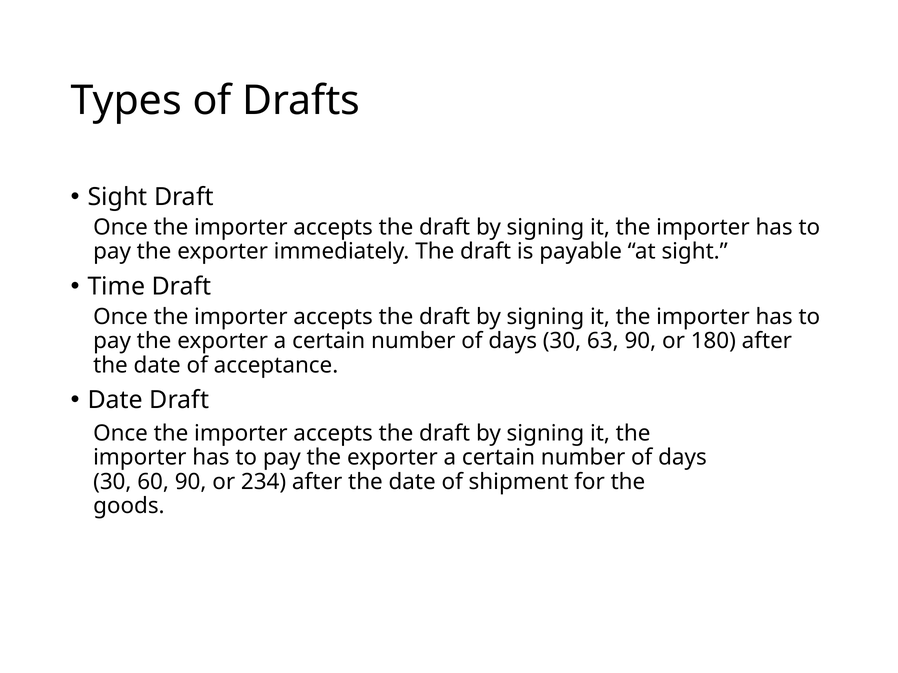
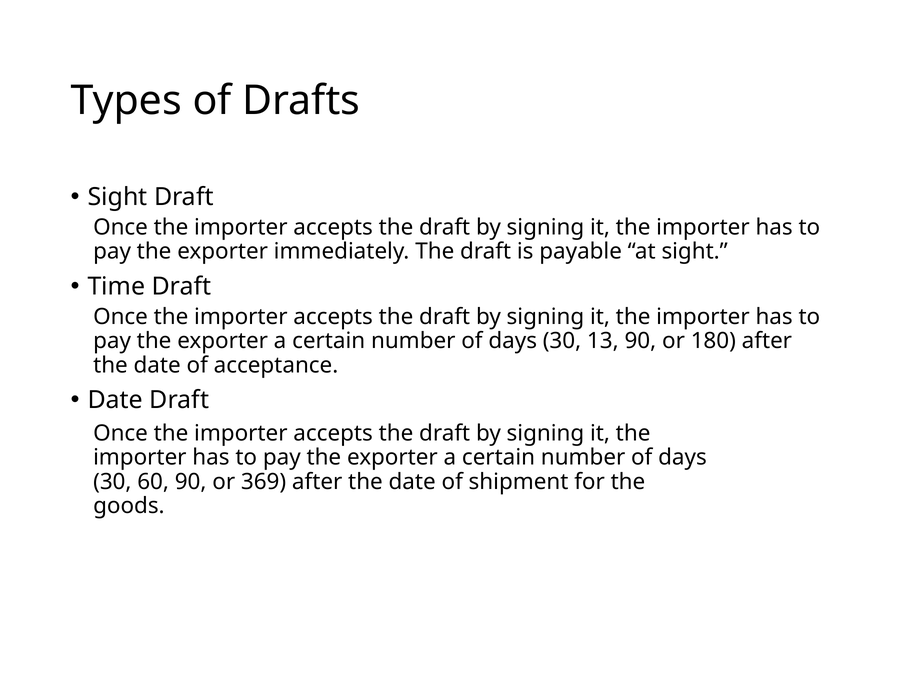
63: 63 -> 13 (603, 341)
234: 234 -> 369 (264, 482)
